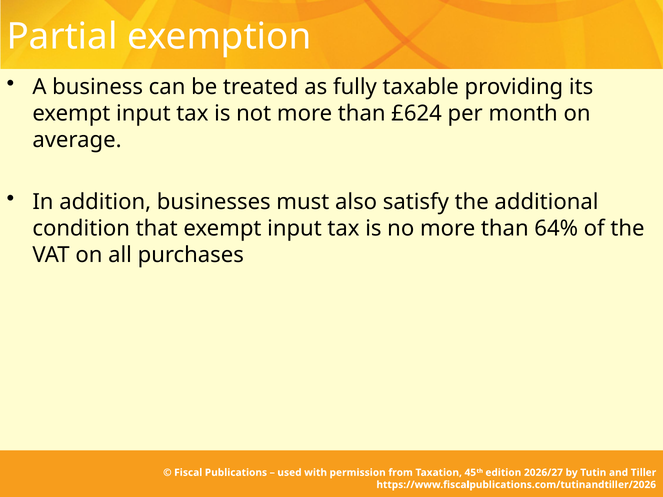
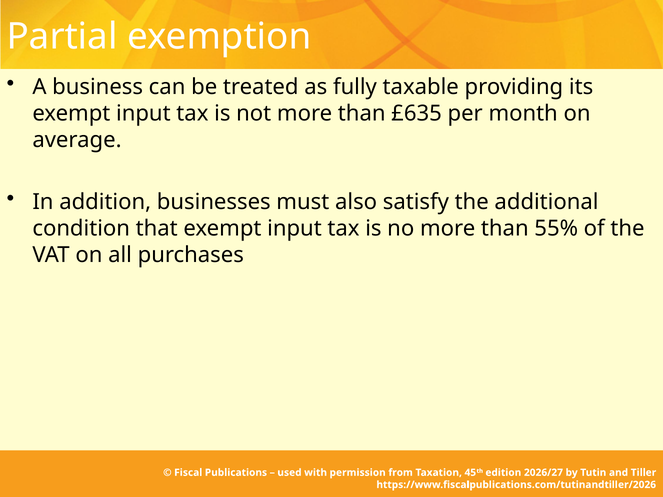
£624: £624 -> £635 (417, 114)
64%: 64% -> 55% (556, 228)
